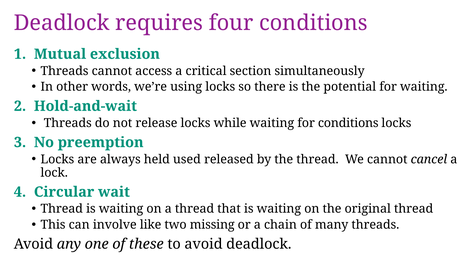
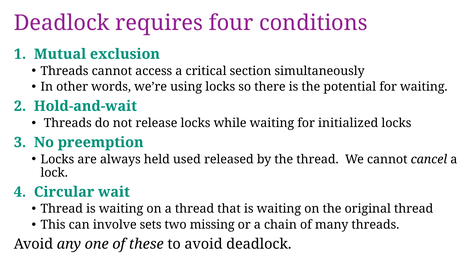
for conditions: conditions -> initialized (348, 123)
like: like -> sets (151, 225)
